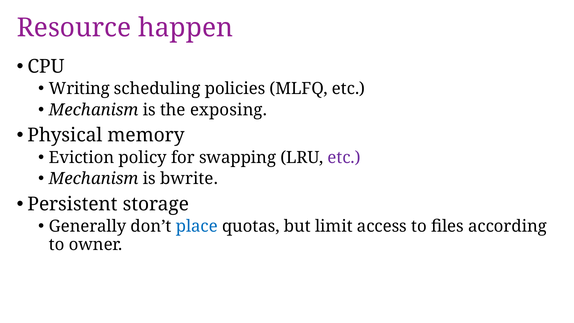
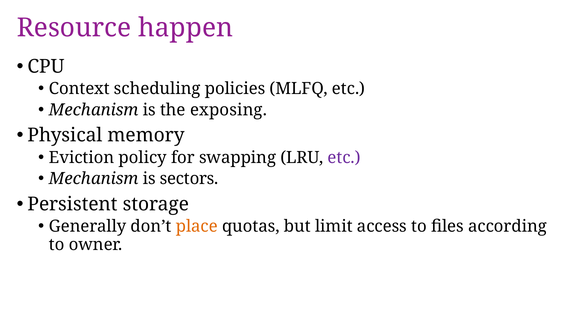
Writing: Writing -> Context (79, 89)
bwrite: bwrite -> sectors (189, 179)
place colour: blue -> orange (197, 226)
